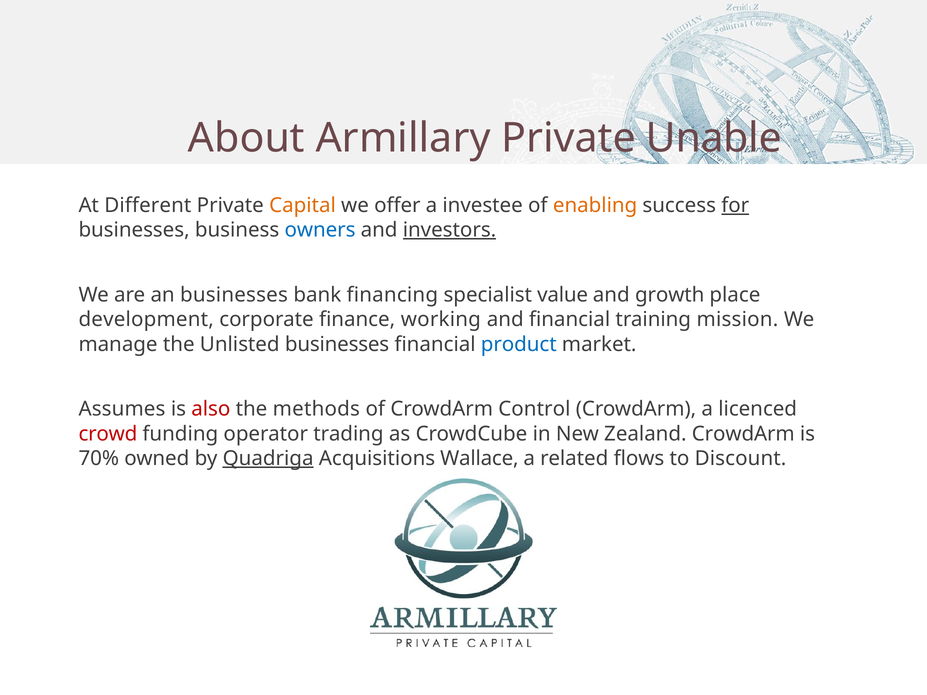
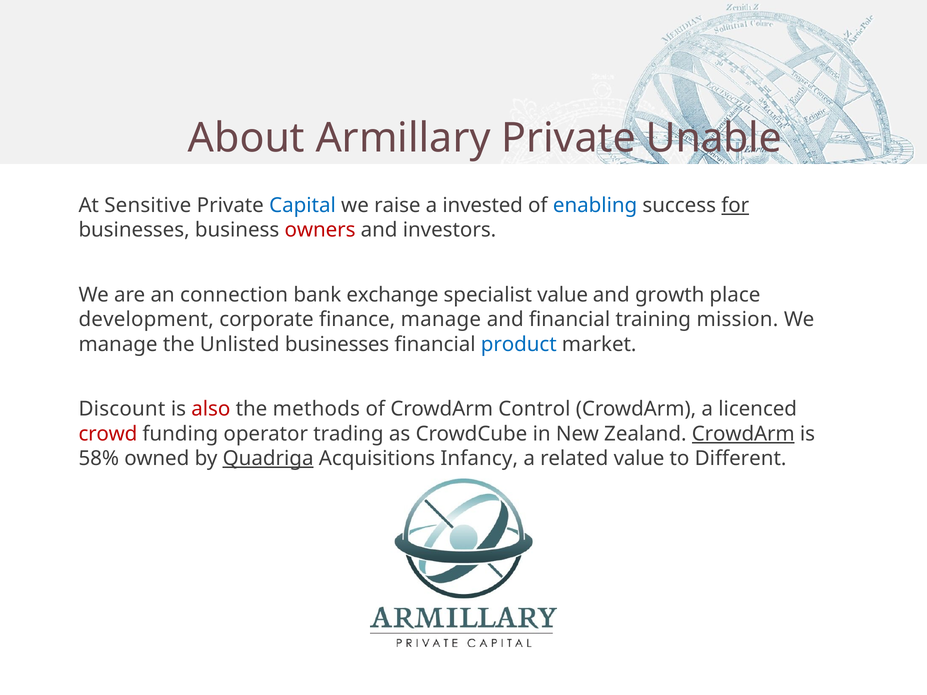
Different: Different -> Sensitive (148, 205)
Capital colour: orange -> blue (303, 205)
offer: offer -> raise (397, 205)
investee: investee -> invested (483, 205)
enabling colour: orange -> blue (595, 205)
owners colour: blue -> red (320, 230)
investors underline: present -> none (449, 230)
an businesses: businesses -> connection (234, 295)
financing: financing -> exchange (392, 295)
finance working: working -> manage (441, 320)
Assumes: Assumes -> Discount (122, 409)
CrowdArm underline: none -> present (743, 434)
70%: 70% -> 58% (99, 459)
Wallace: Wallace -> Infancy (479, 459)
related flows: flows -> value (639, 459)
Discount: Discount -> Different (741, 459)
